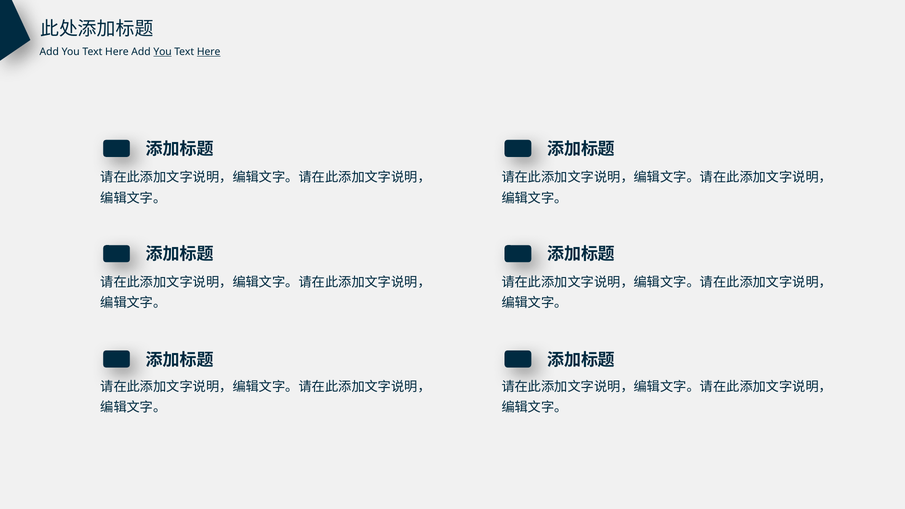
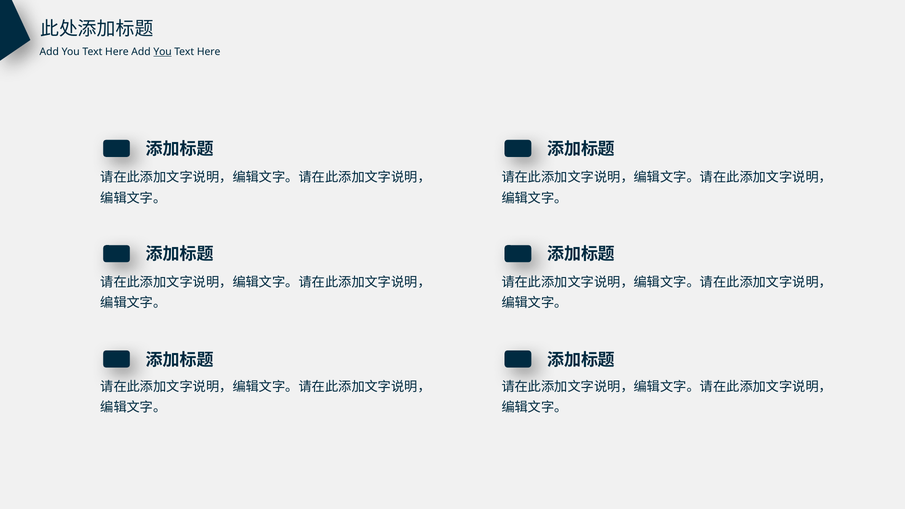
Here underline: present -> none (209, 52)
